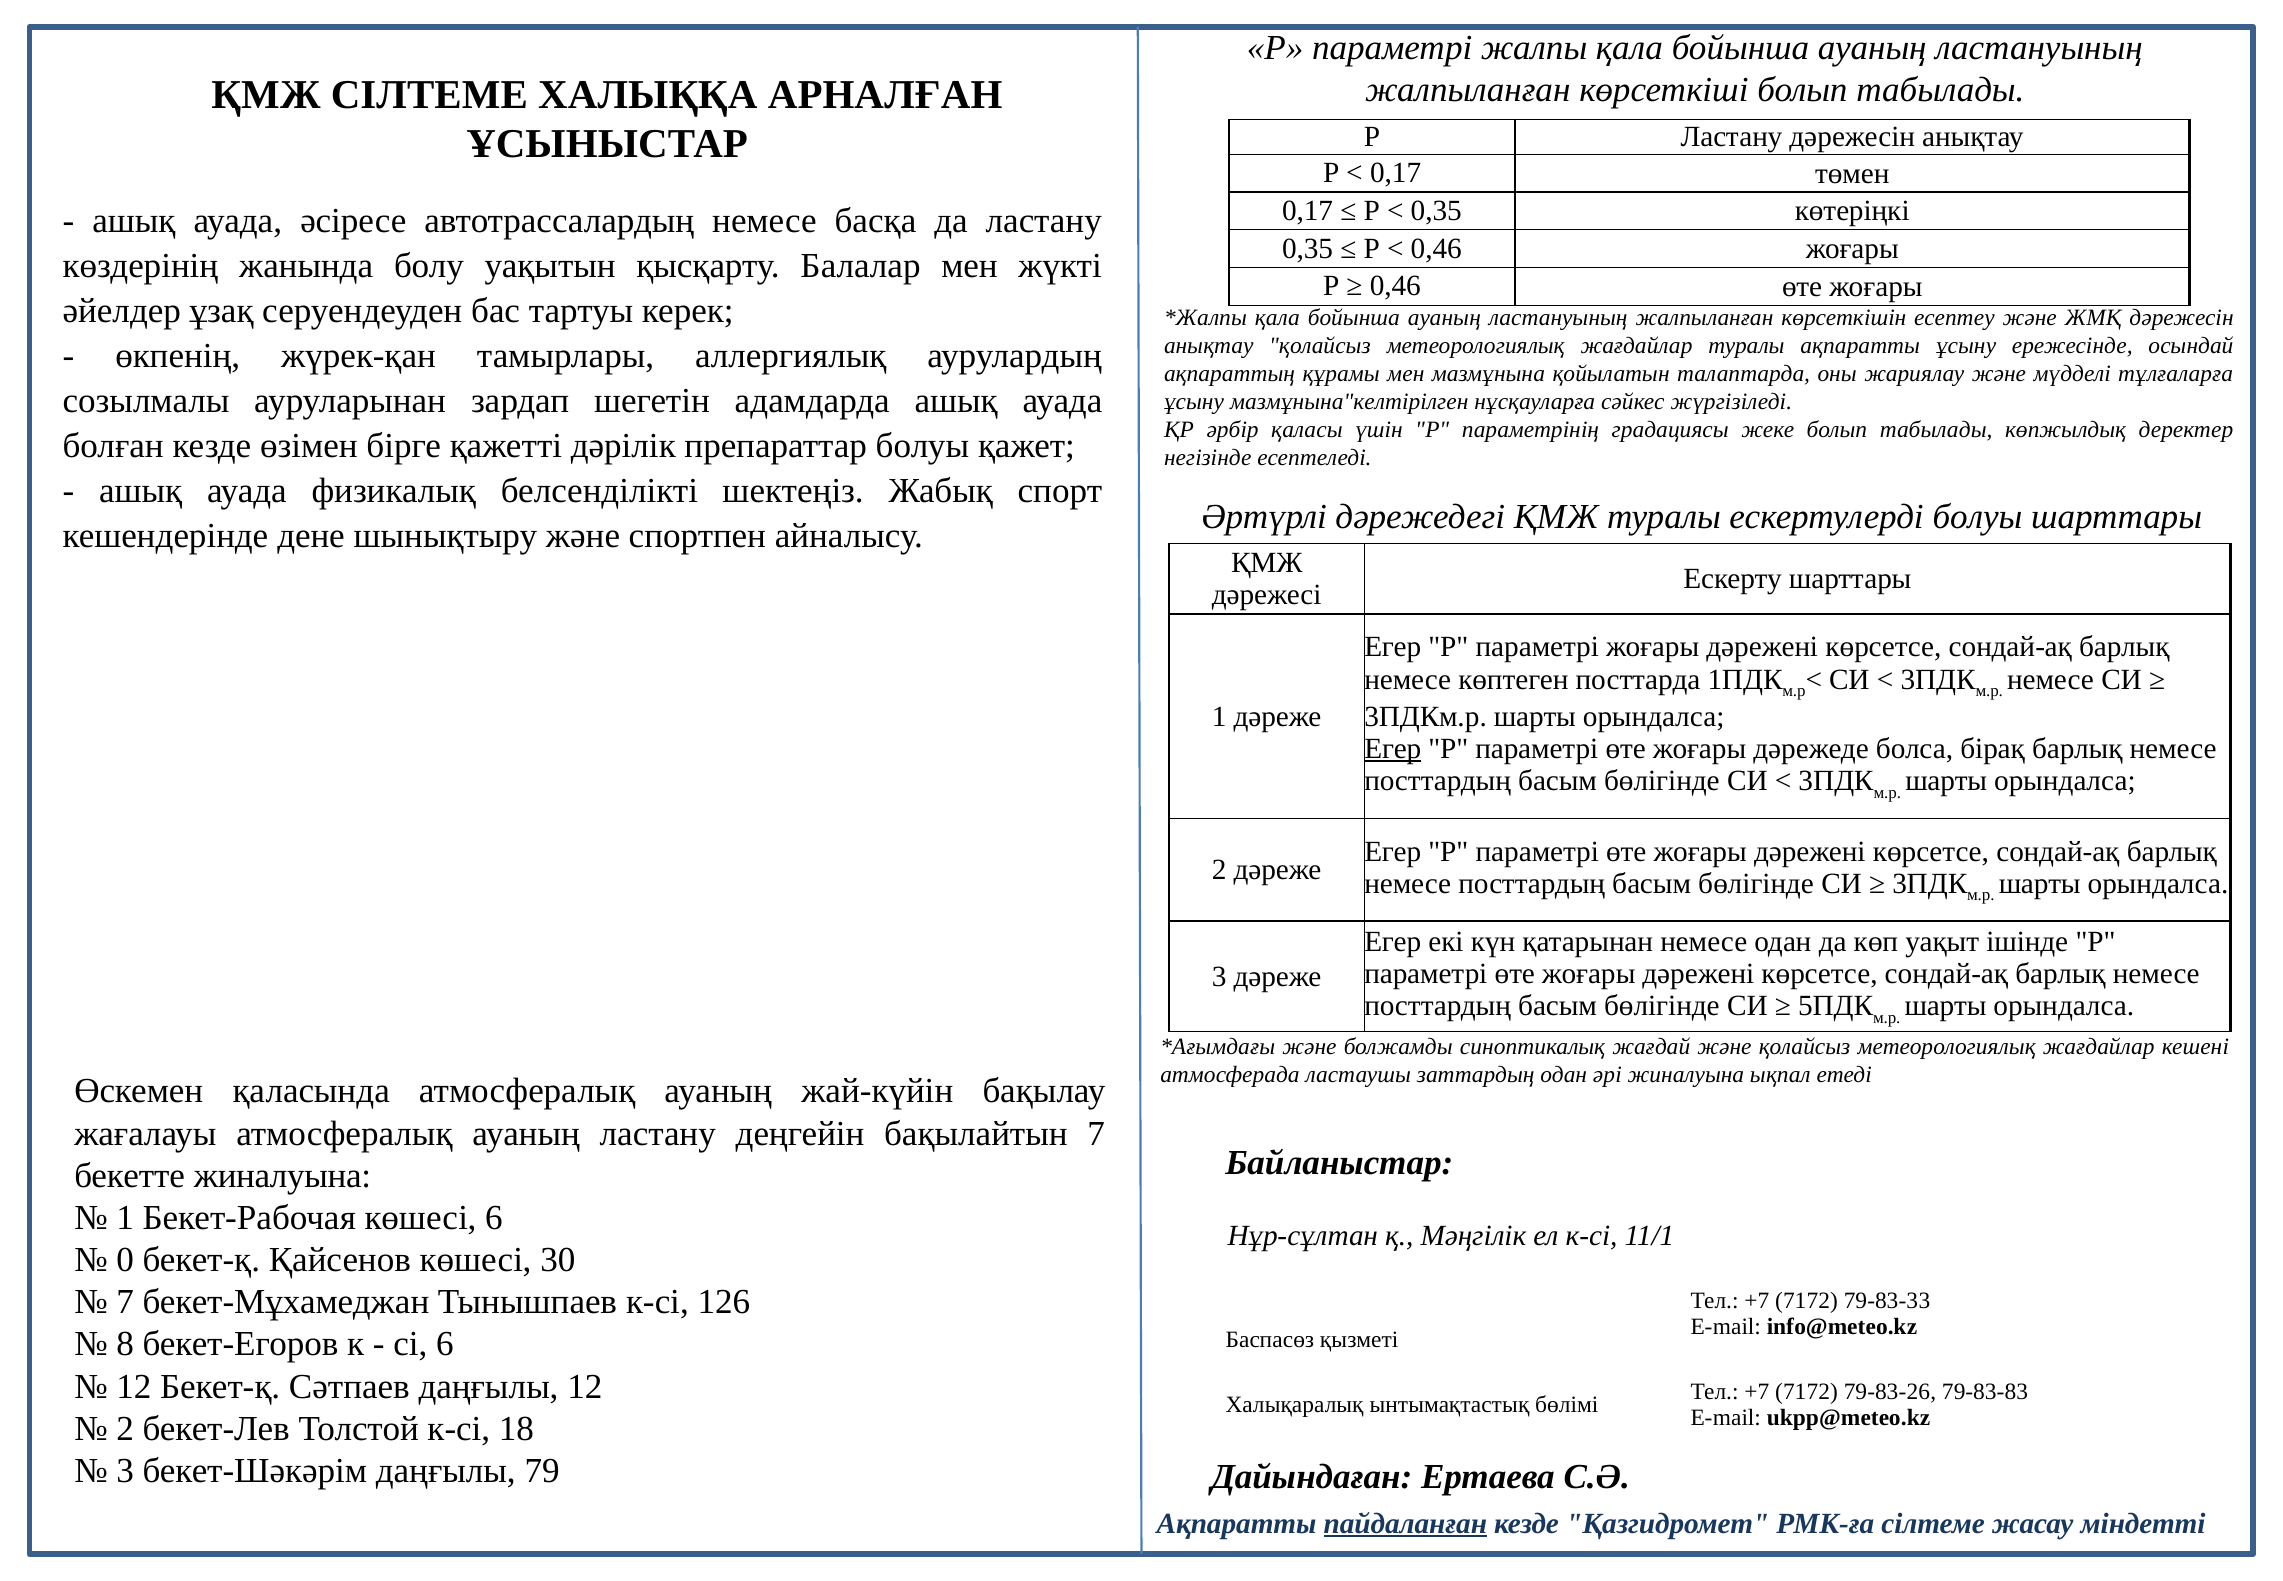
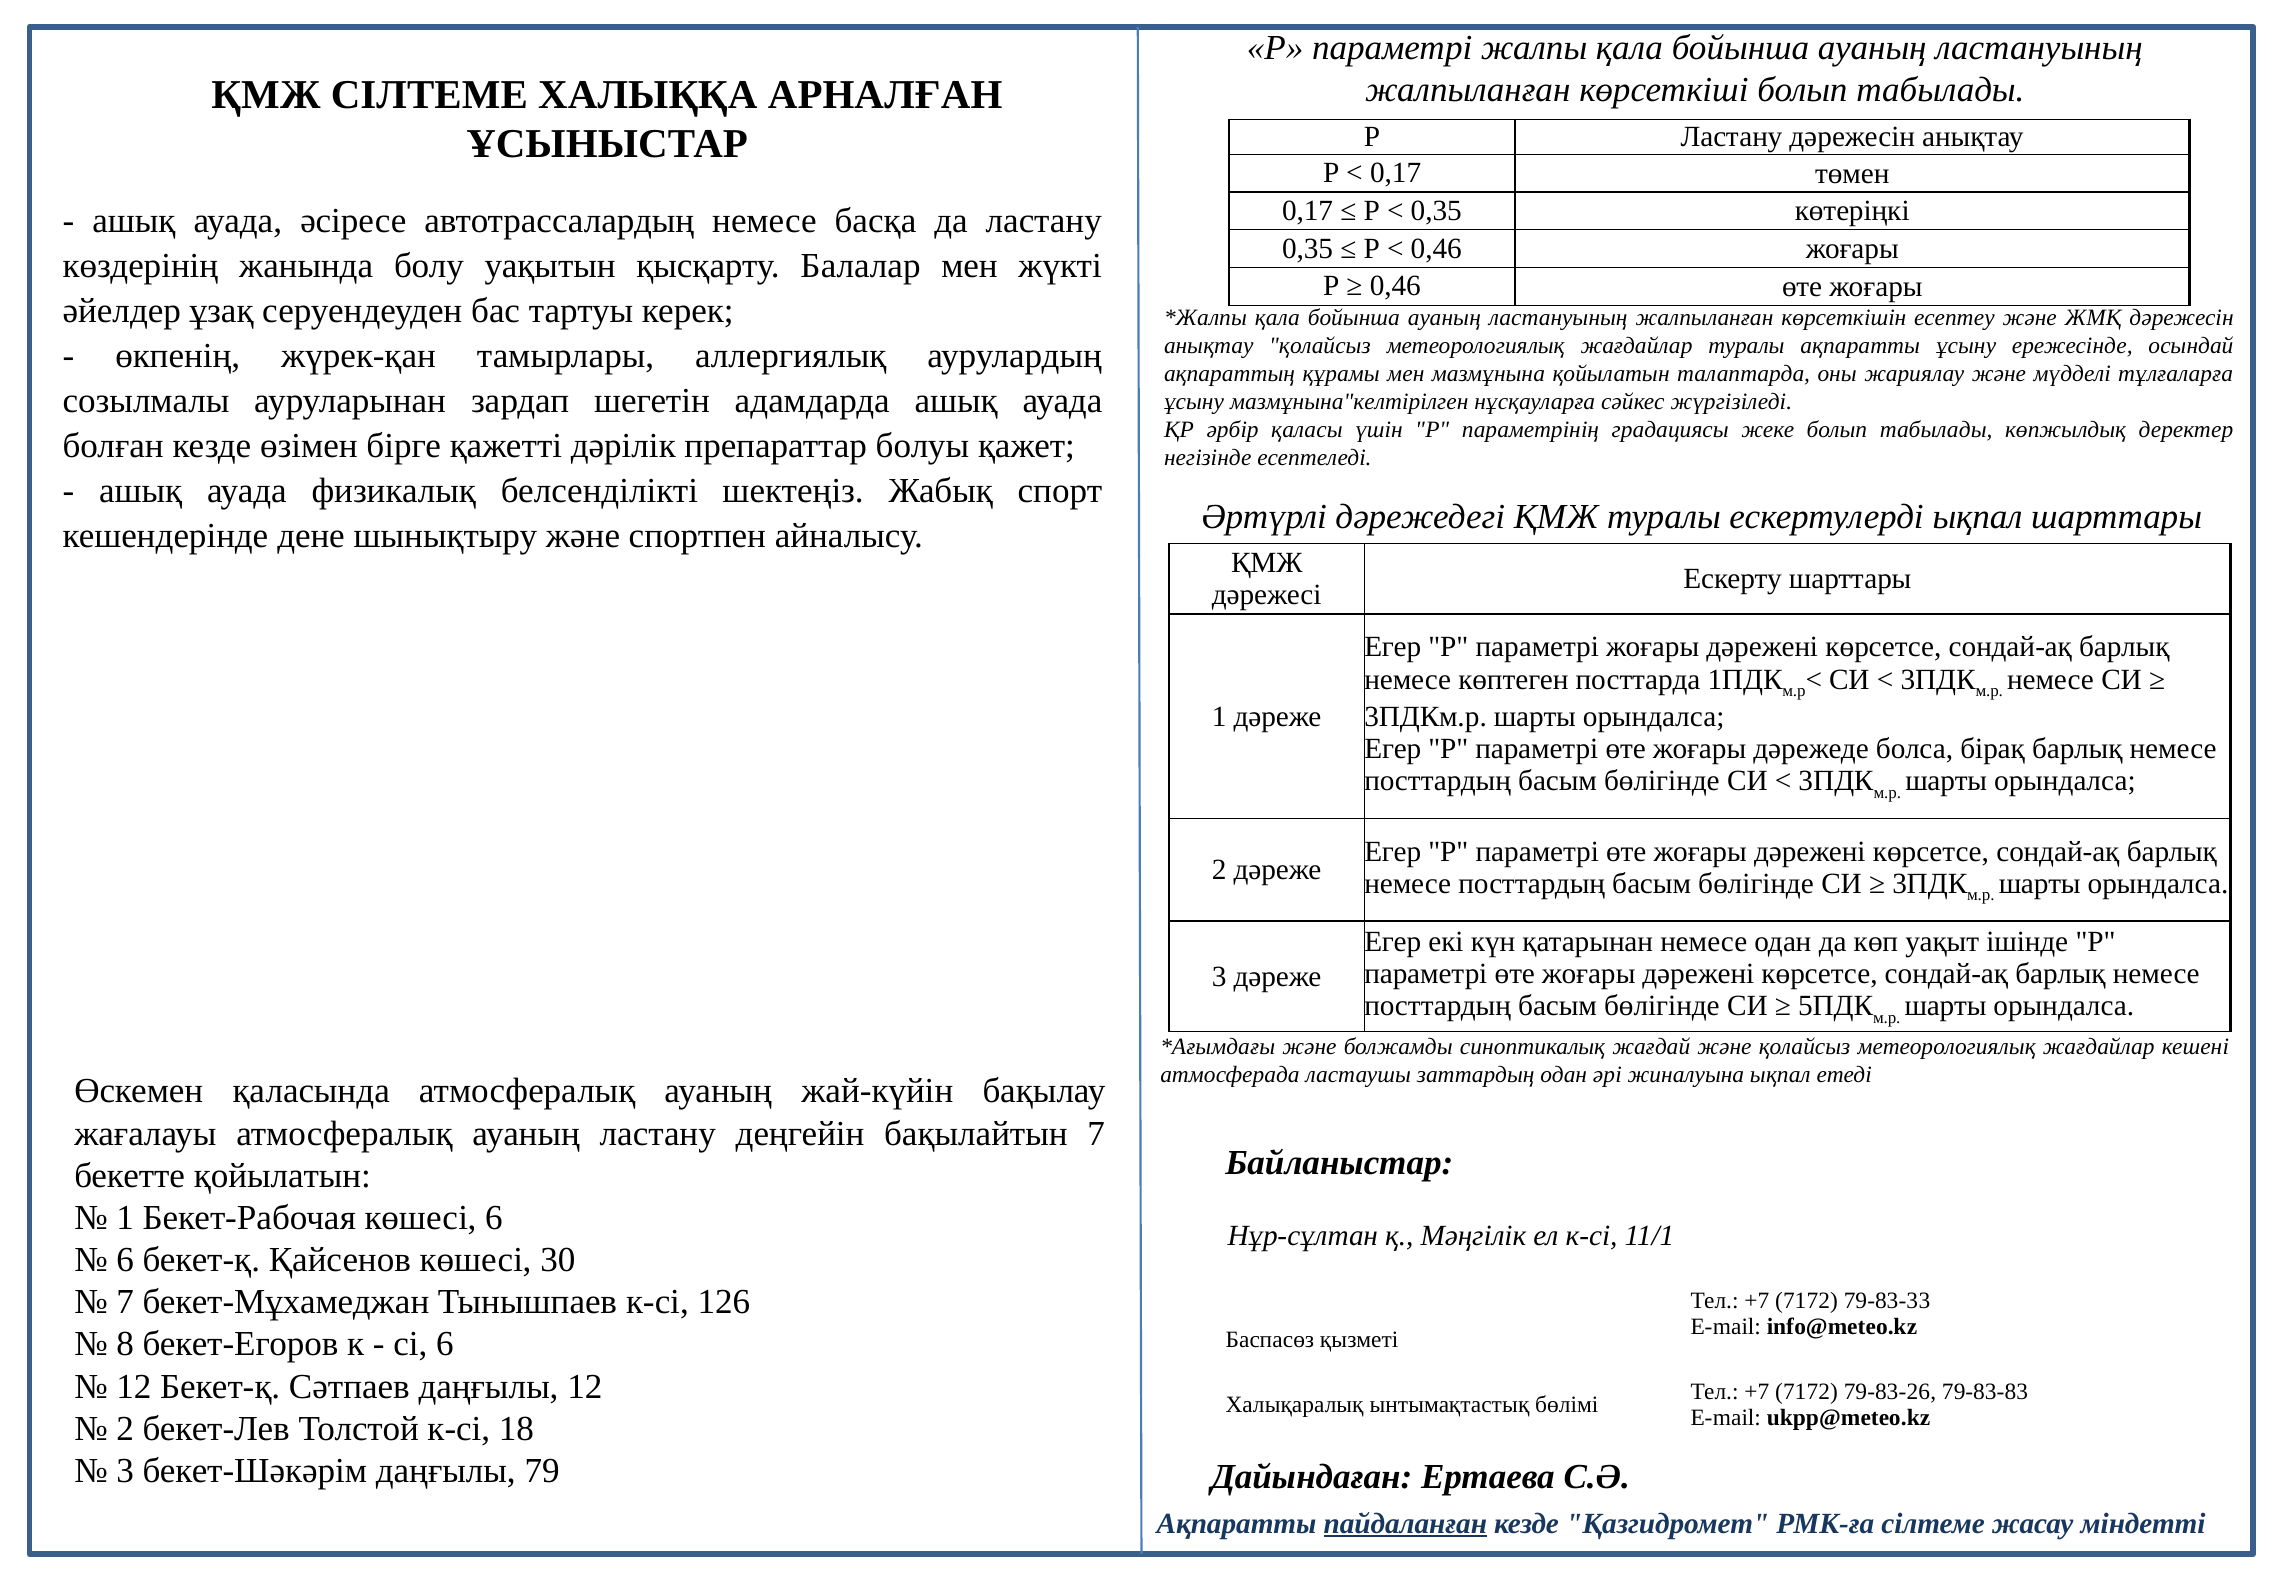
ескертулерді болуы: болуы -> ықпал (1978, 517)
Егер underline: present -> none (1393, 748)
бекетте жиналуына: жиналуына -> қойылатын (282, 1175)
0: 0 -> 6 (125, 1260)
